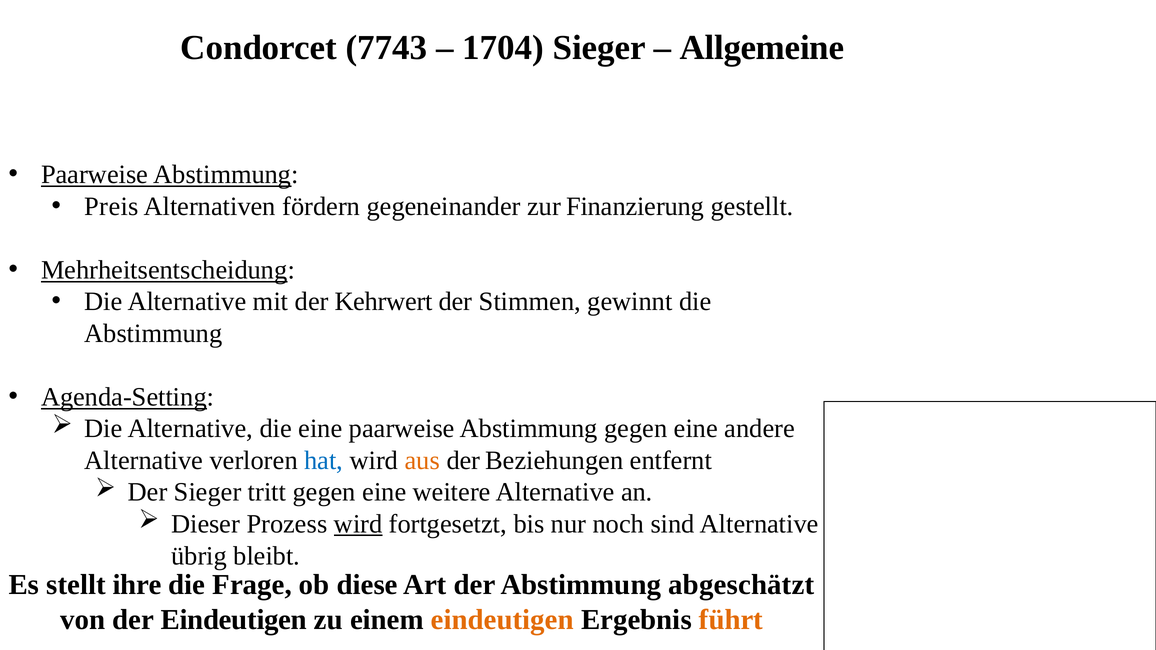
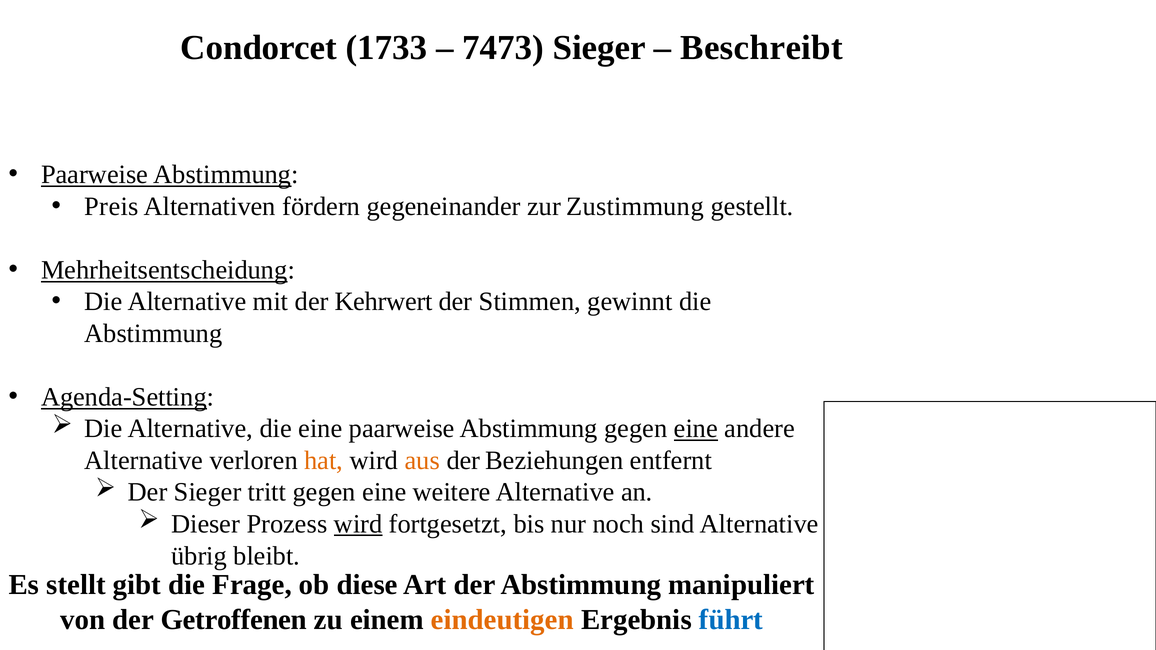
7743: 7743 -> 1733 (387, 48)
1704: 1704 -> 7473 (503, 48)
Allgemeine: Allgemeine -> Beschreibt (762, 48)
Finanzierung: Finanzierung -> Zustimmung (635, 206)
eine underline: none -> present (696, 429)
hat colour: blue -> orange (324, 461)
ihre: ihre -> gibt (137, 585)
abgeschätzt: abgeschätzt -> manipuliert (741, 585)
der Eindeutigen: Eindeutigen -> Getroffenen (234, 620)
führt colour: orange -> blue (731, 620)
